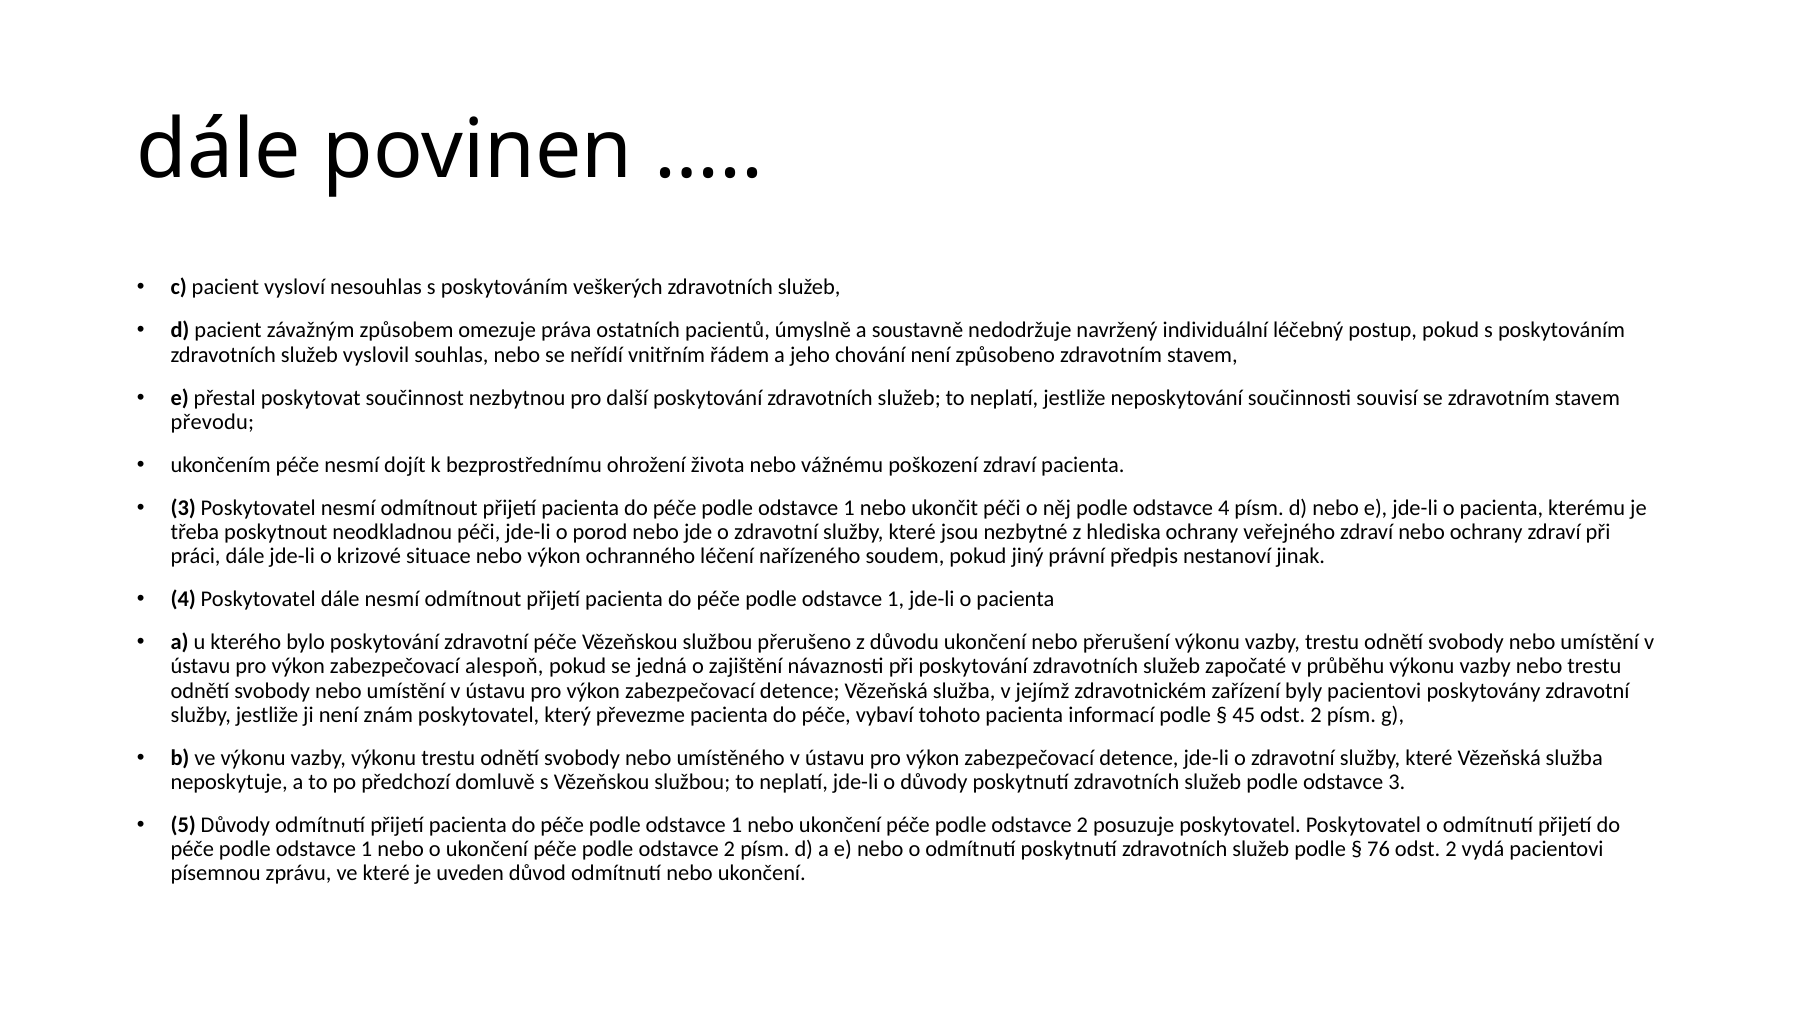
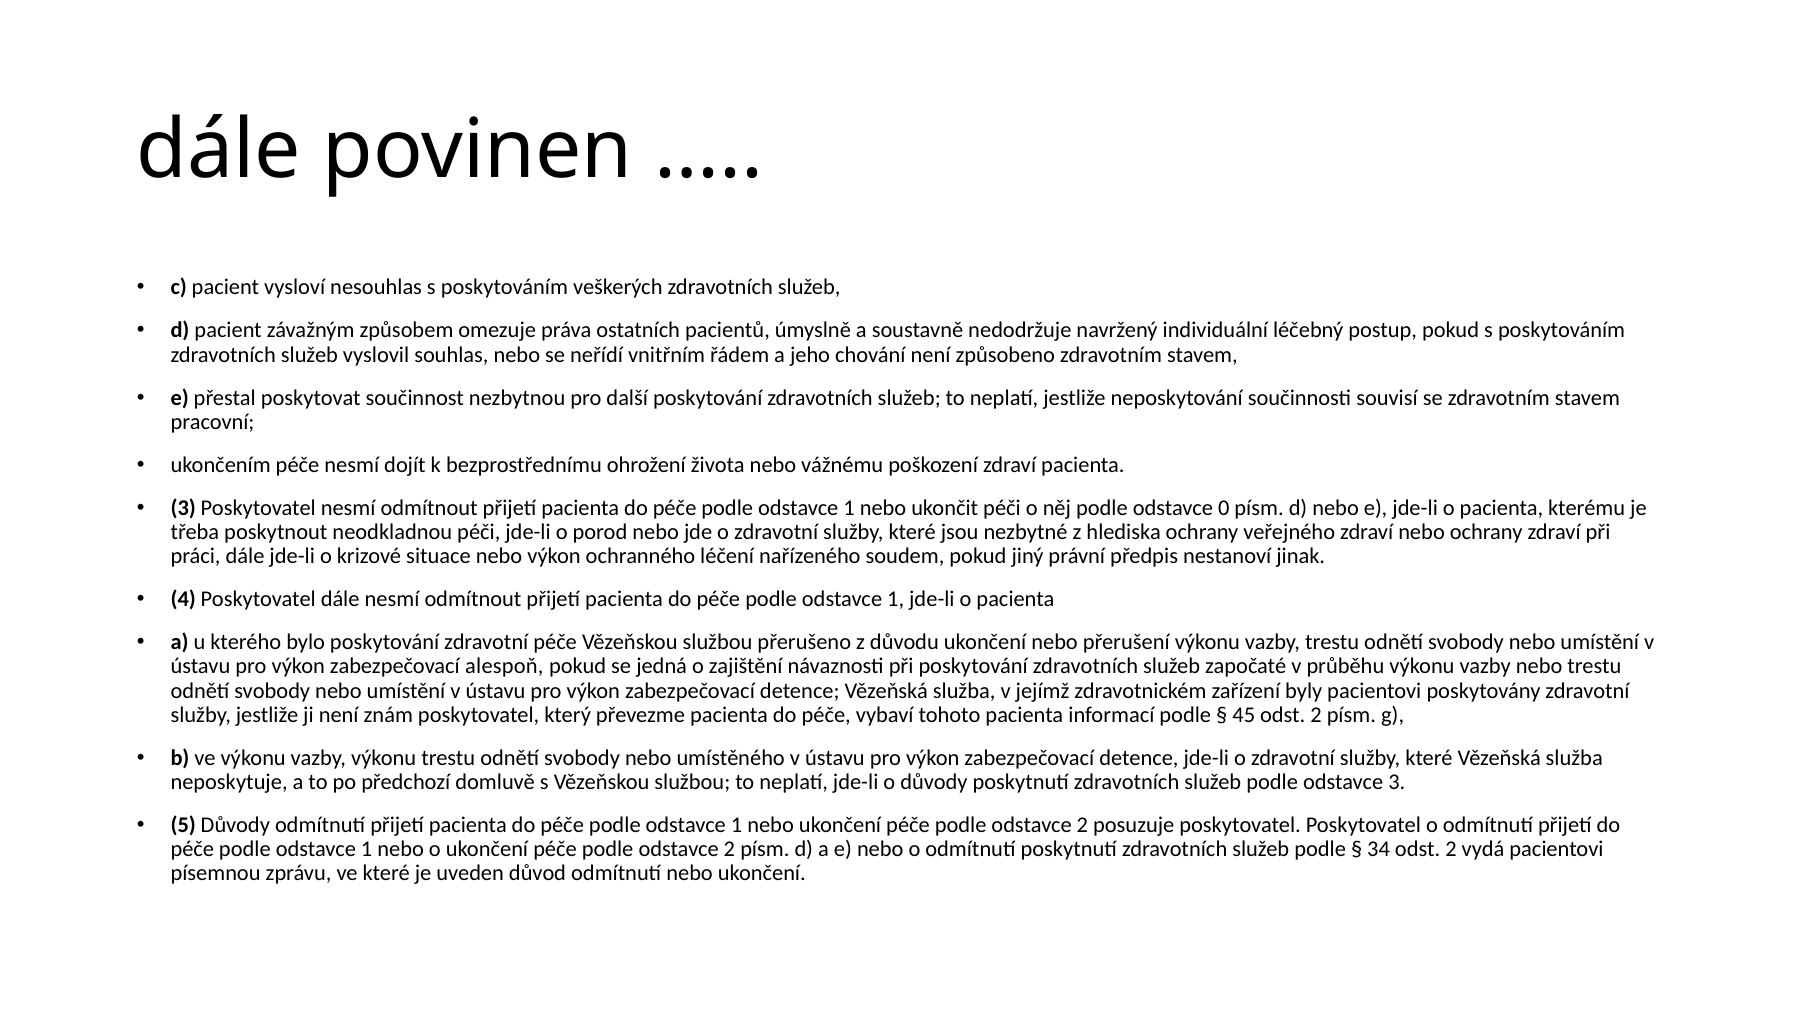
převodu: převodu -> pracovní (213, 422)
odstavce 4: 4 -> 0 (1224, 508)
76: 76 -> 34 (1379, 849)
